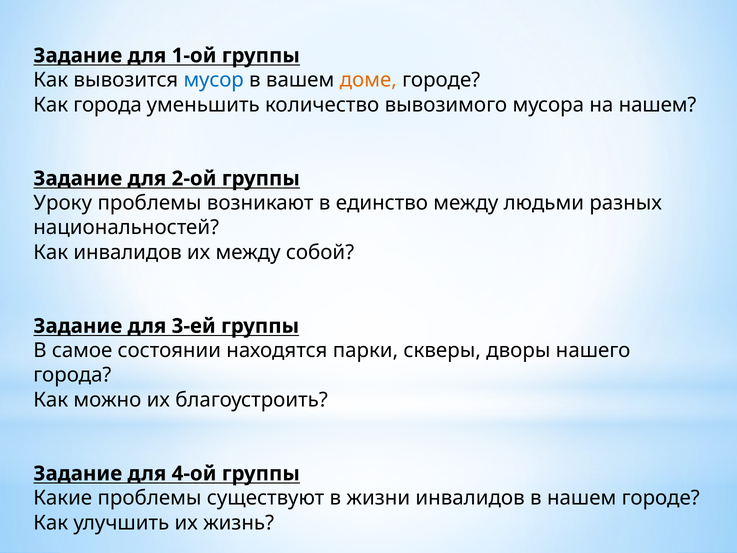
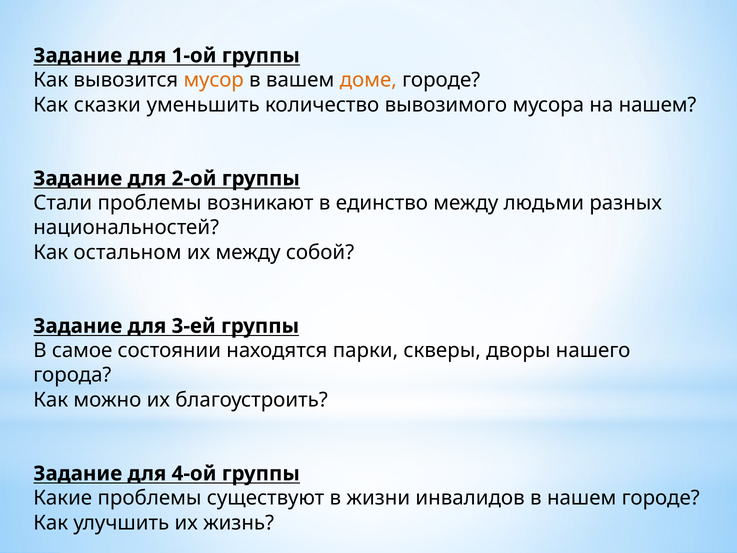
мусор colour: blue -> orange (214, 80)
Как города: города -> сказки (107, 105)
Уроку: Уроку -> Стали (63, 203)
Как инвалидов: инвалидов -> остальном (127, 252)
